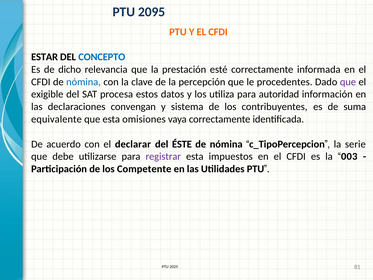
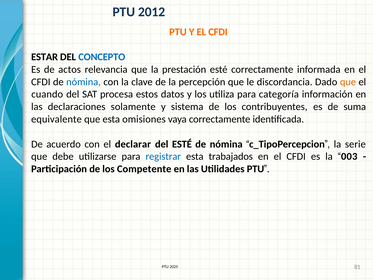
2095: 2095 -> 2012 (152, 12)
dicho: dicho -> actos (70, 69)
procedentes: procedentes -> discordancia (285, 82)
que colour: purple -> orange (348, 82)
exigible: exigible -> cuando (47, 94)
autoridad: autoridad -> categoría (279, 94)
convengan: convengan -> solamente (133, 107)
del ÉSTE: ÉSTE -> ESTÉ (182, 144)
registrar colour: purple -> blue (163, 156)
impuestos: impuestos -> trabajados (231, 156)
